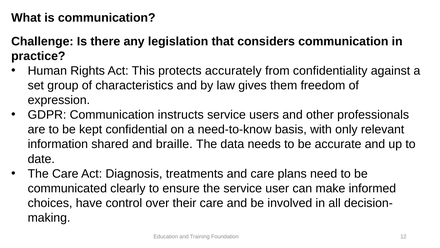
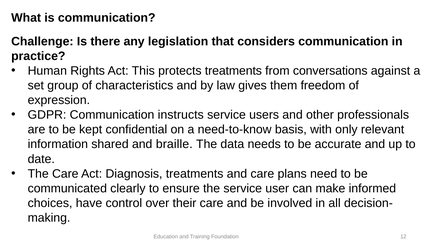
protects accurately: accurately -> treatments (233, 71)
confidentiality: confidentiality -> conversations (330, 71)
